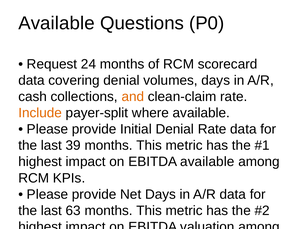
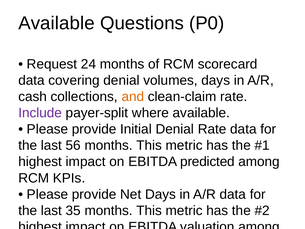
Include colour: orange -> purple (40, 113)
39: 39 -> 56 (73, 145)
EBITDA available: available -> predicted (207, 162)
63: 63 -> 35 (73, 210)
